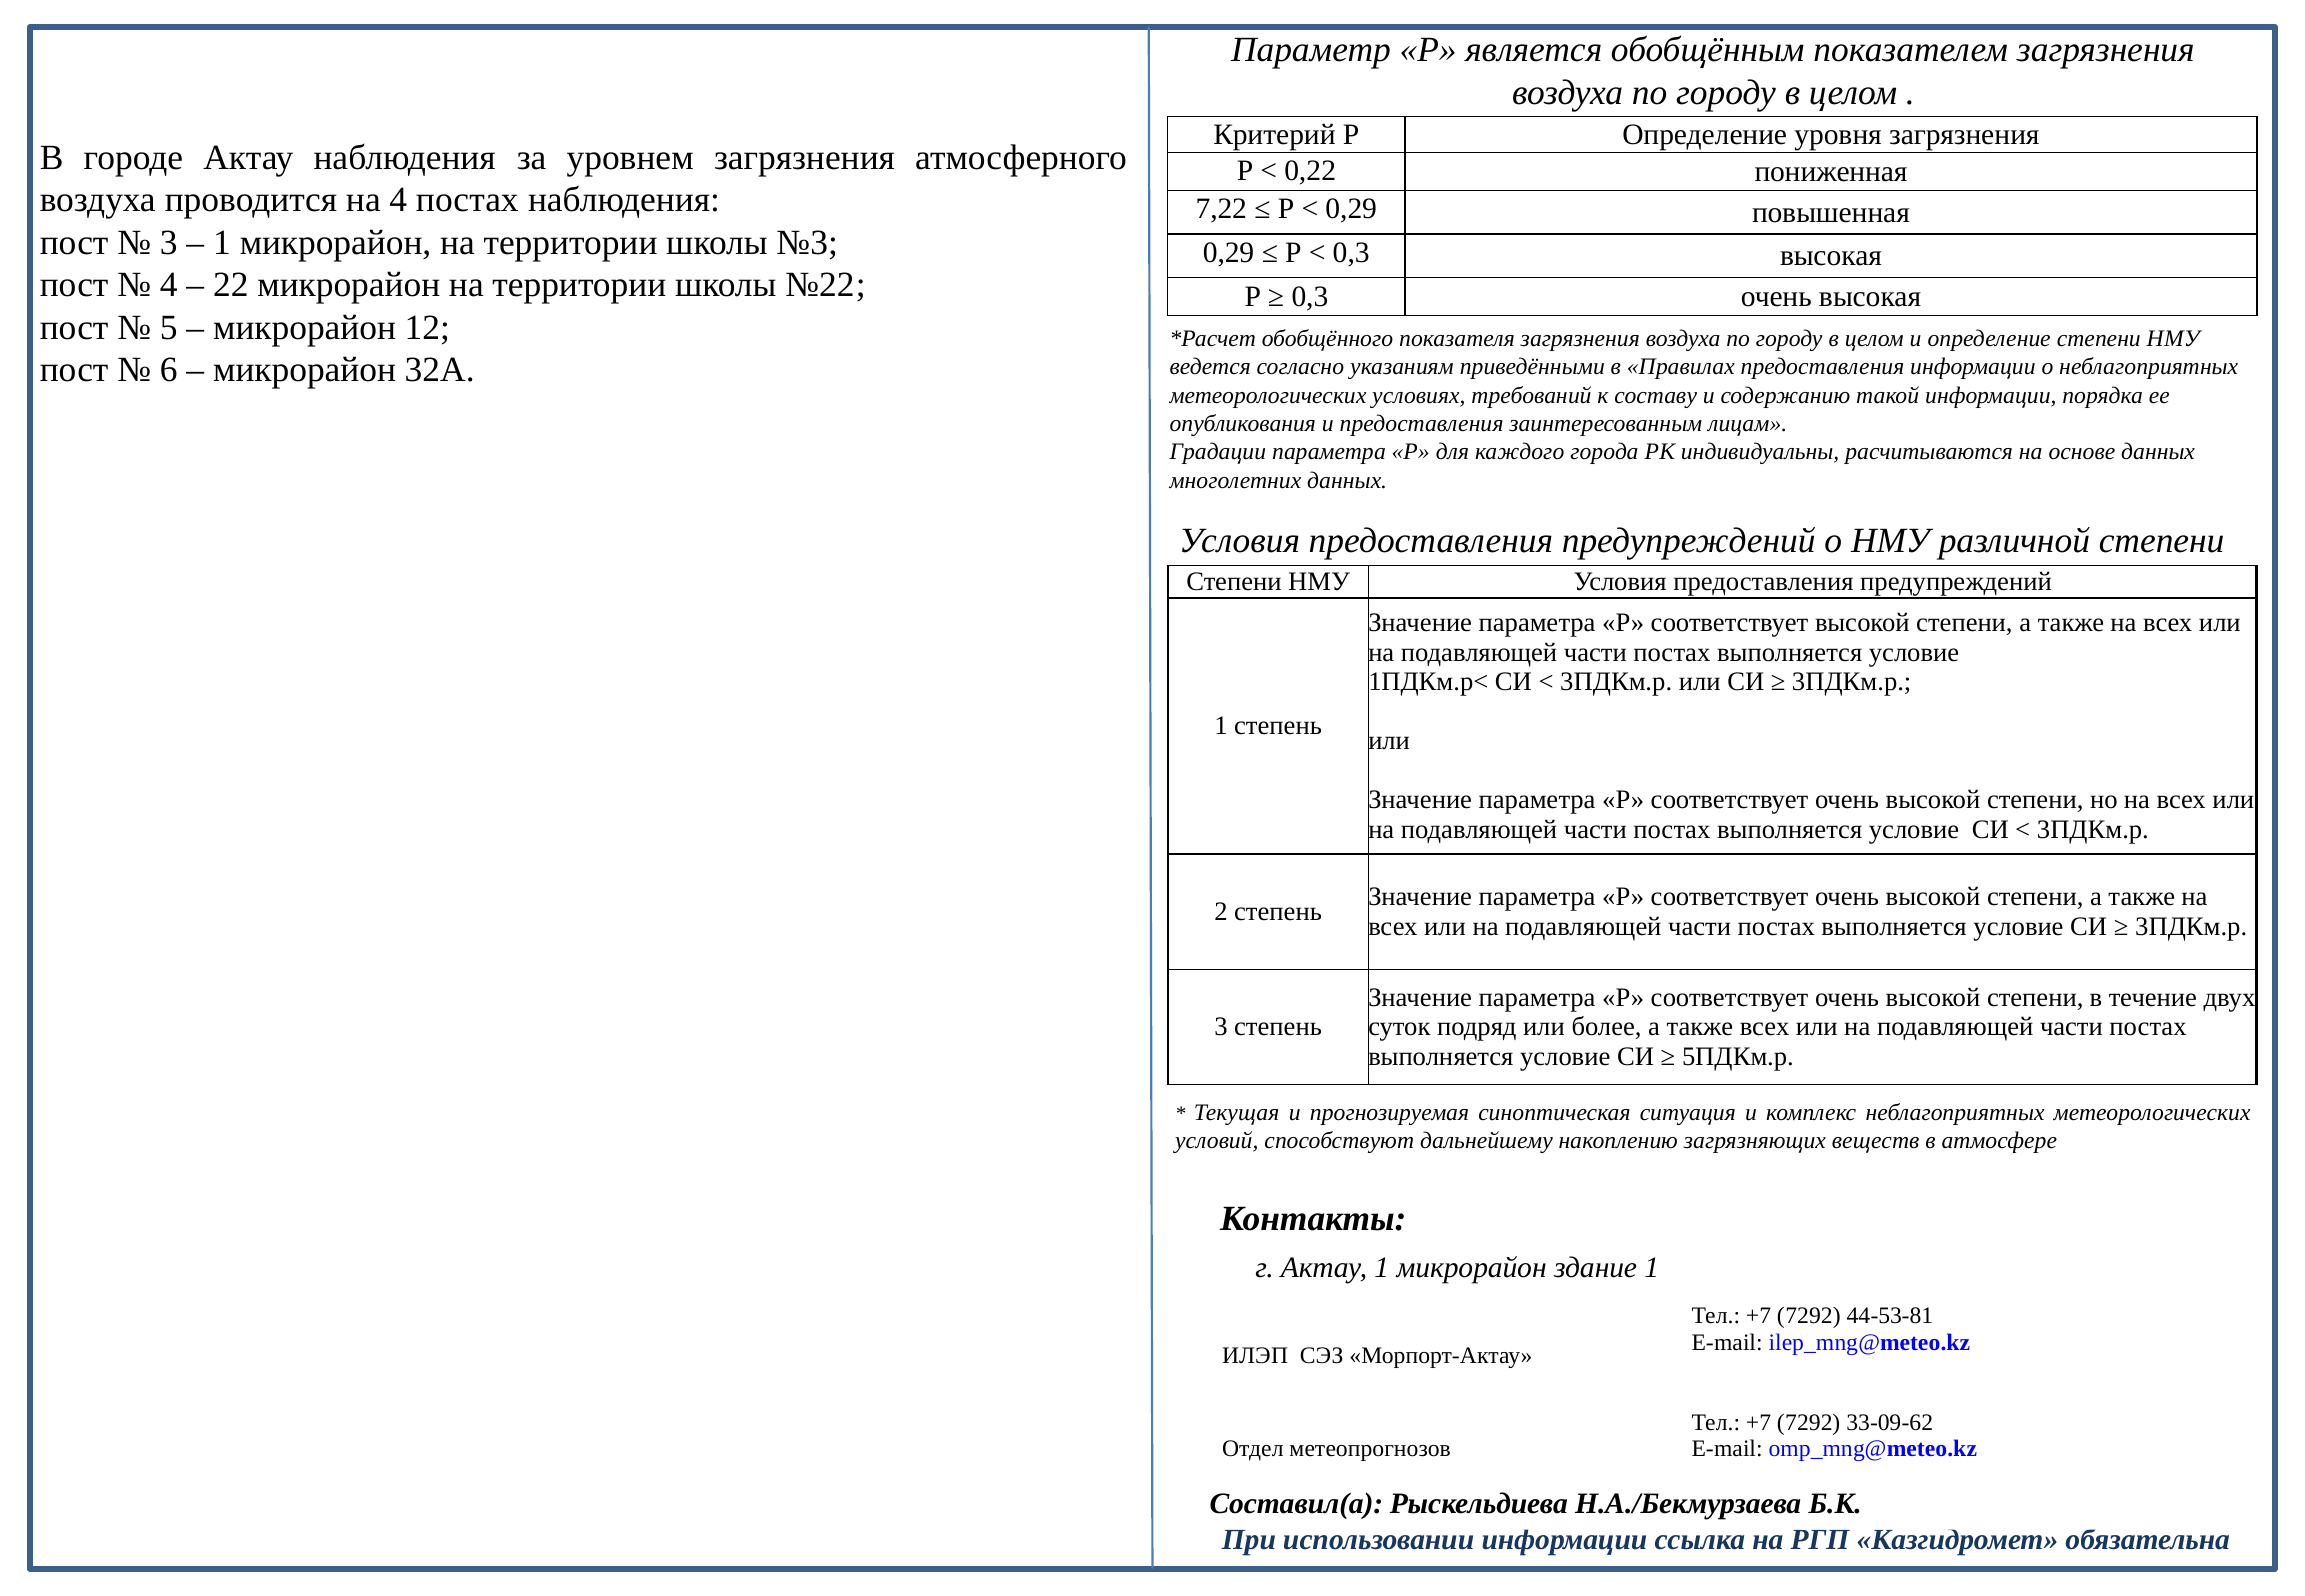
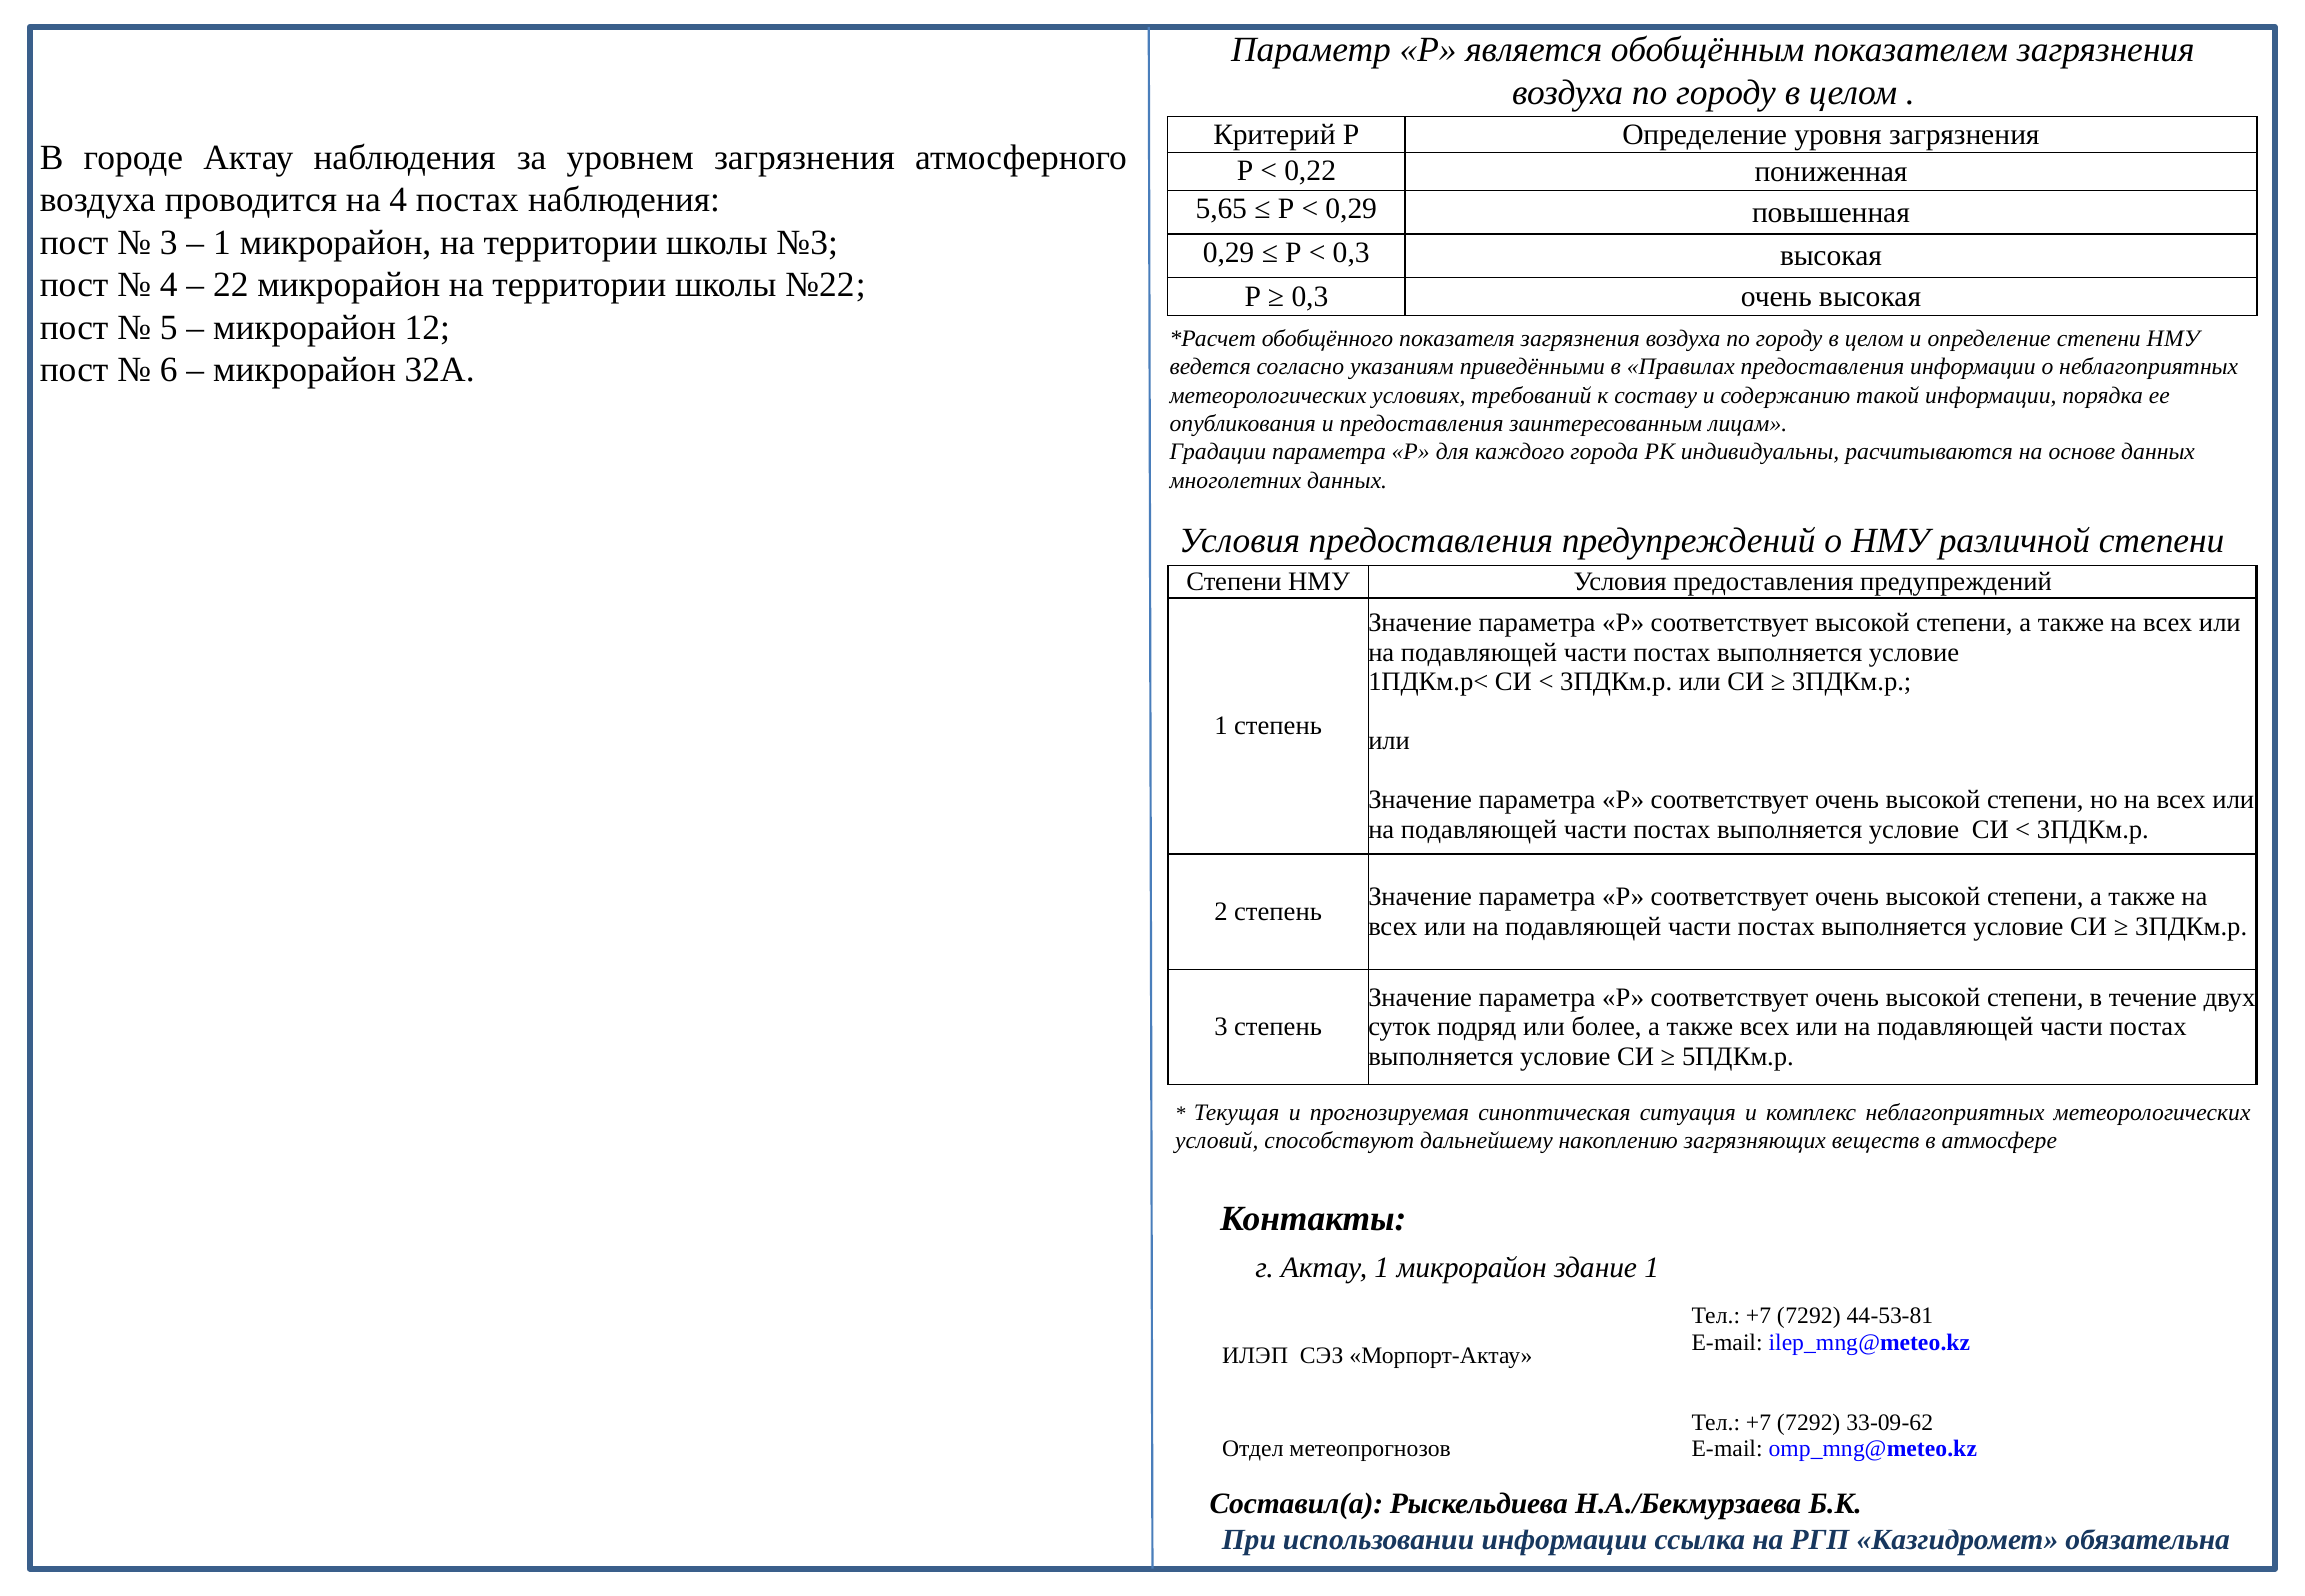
7,22: 7,22 -> 5,65 (1221, 209)
